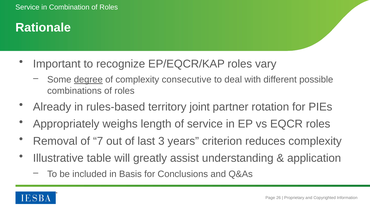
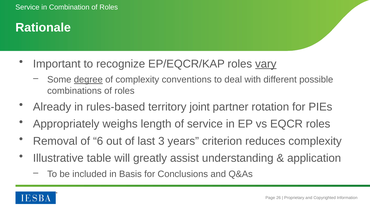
vary underline: none -> present (266, 64)
consecutive: consecutive -> conventions (187, 80)
7: 7 -> 6 (98, 141)
